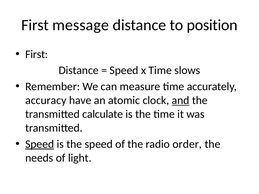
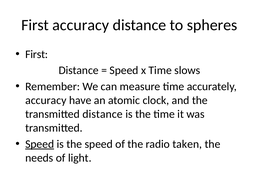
First message: message -> accuracy (81, 25)
position: position -> spheres (212, 25)
and underline: present -> none (181, 100)
transmitted calculate: calculate -> distance (103, 114)
order: order -> taken (187, 144)
